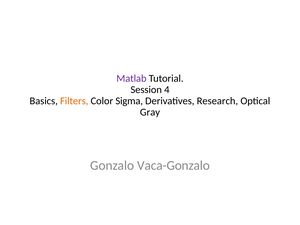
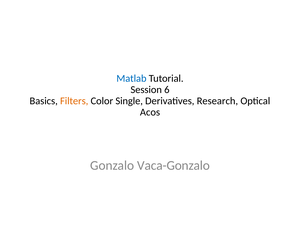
Matlab colour: purple -> blue (131, 78)
4: 4 -> 6 (167, 90)
Sigma: Sigma -> Single (129, 101)
Gray: Gray -> Acos (150, 112)
